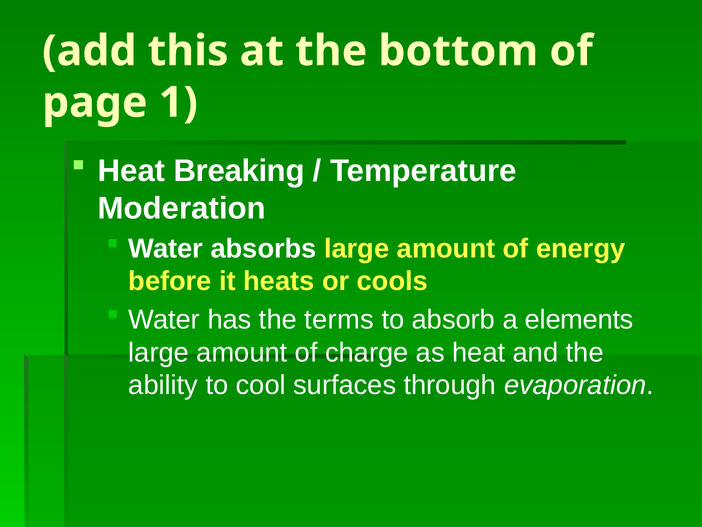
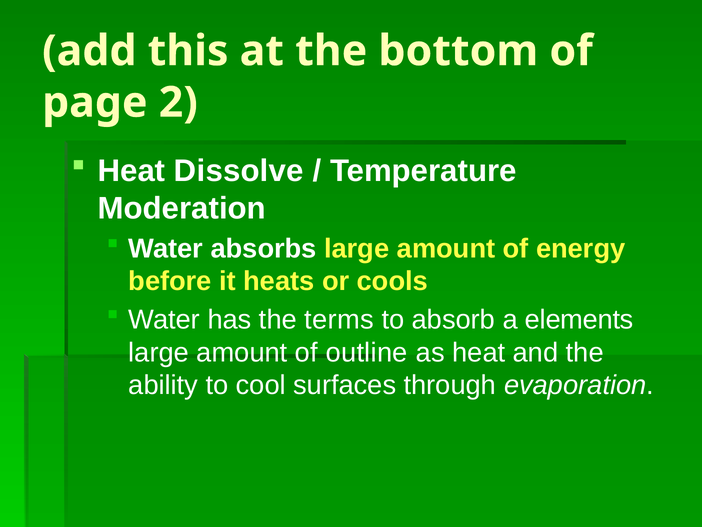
1: 1 -> 2 (178, 102)
Breaking: Breaking -> Dissolve (239, 171)
charge: charge -> outline (367, 352)
